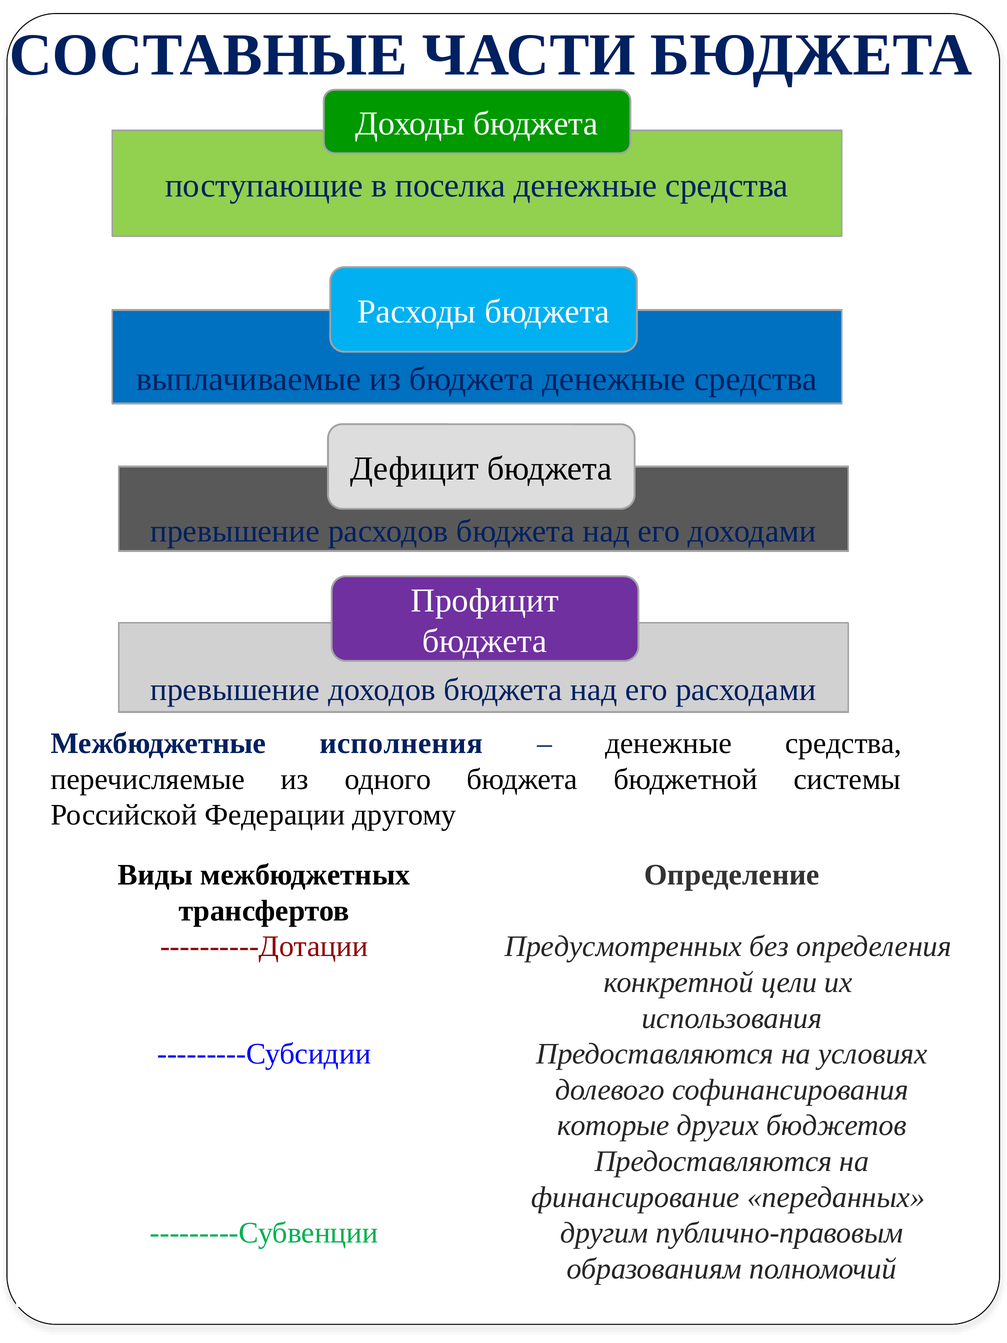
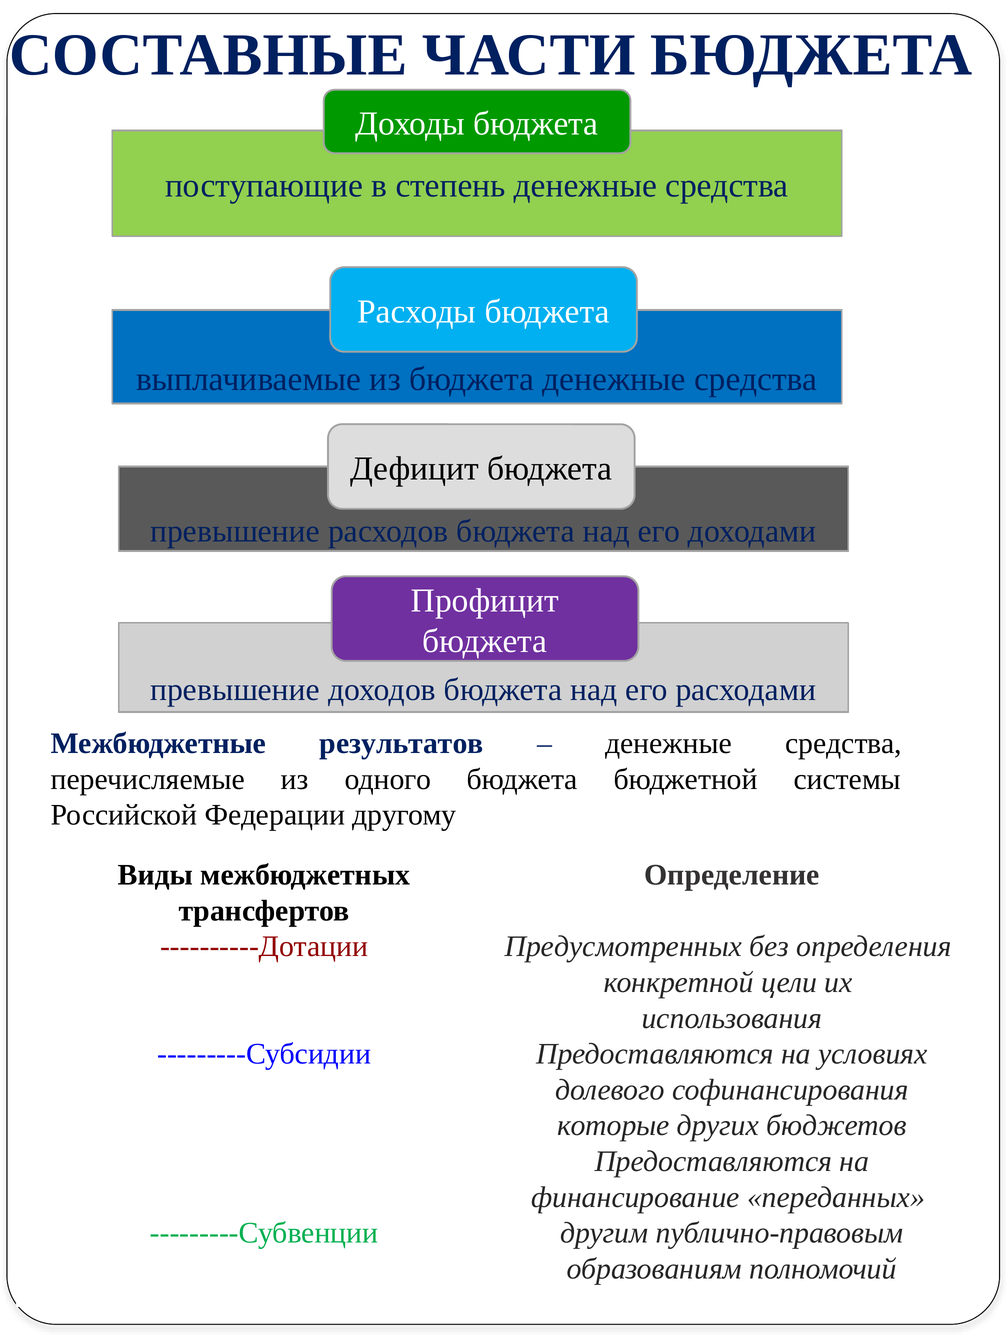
поселка: поселка -> степень (451, 186)
исполнения: исполнения -> результатов (402, 743)
